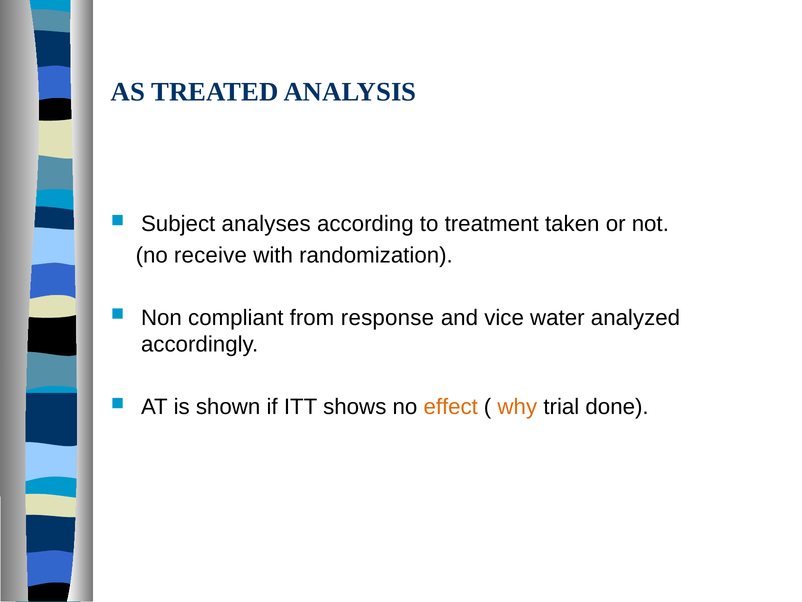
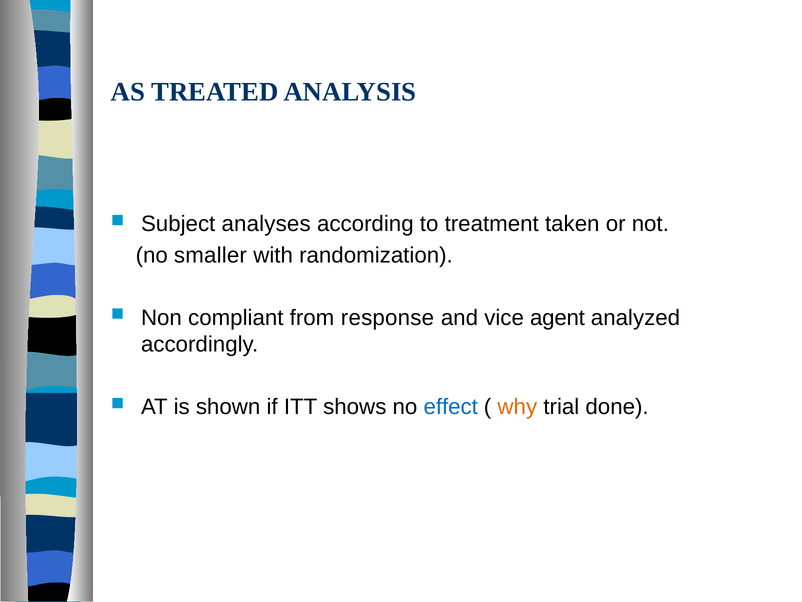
receive: receive -> smaller (210, 255)
water: water -> agent (557, 317)
effect colour: orange -> blue (451, 407)
